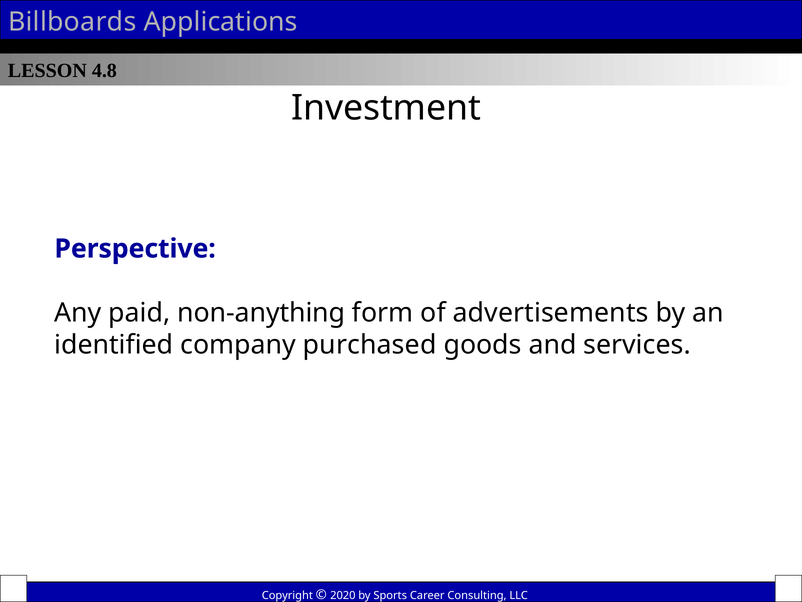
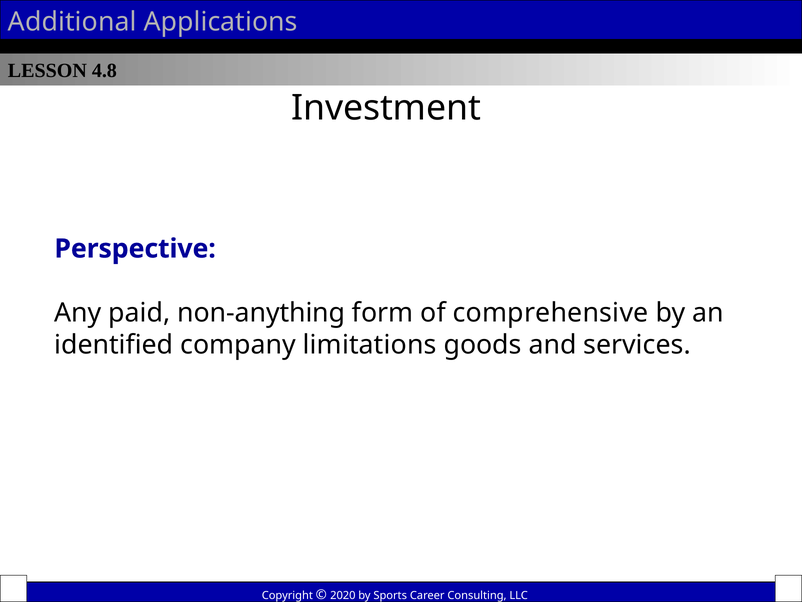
Billboards: Billboards -> Additional (72, 22)
advertisements: advertisements -> comprehensive (551, 313)
purchased: purchased -> limitations (370, 345)
